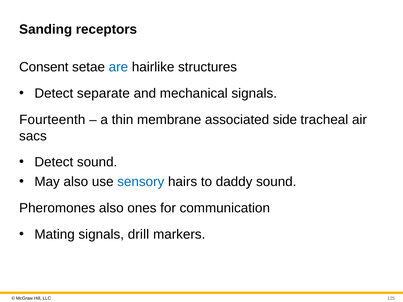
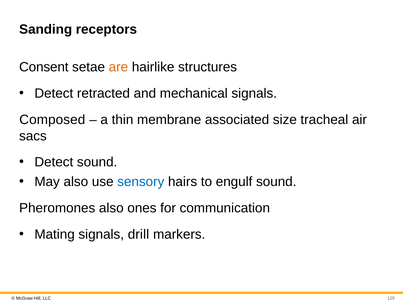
are colour: blue -> orange (118, 67)
separate: separate -> retracted (103, 94)
Fourteenth: Fourteenth -> Composed (52, 120)
side: side -> size (285, 120)
daddy: daddy -> engulf (234, 182)
